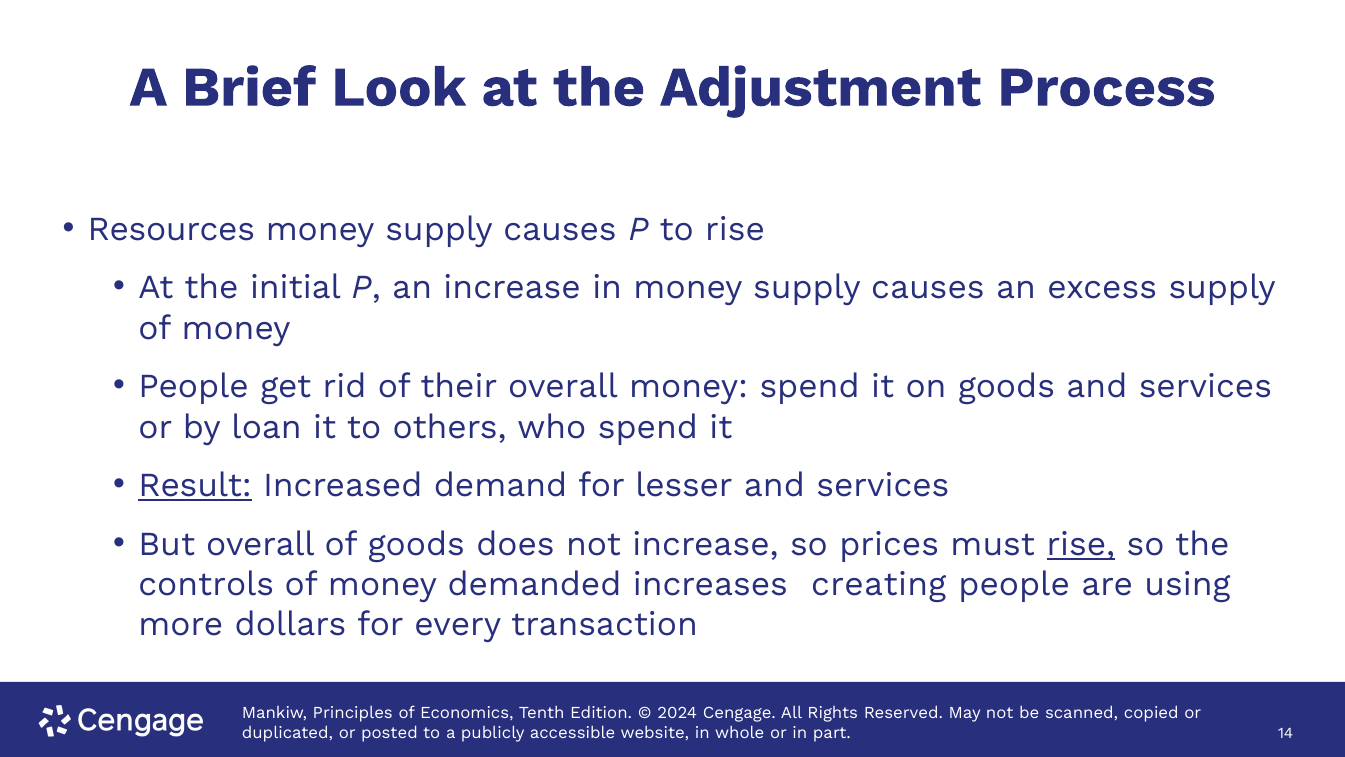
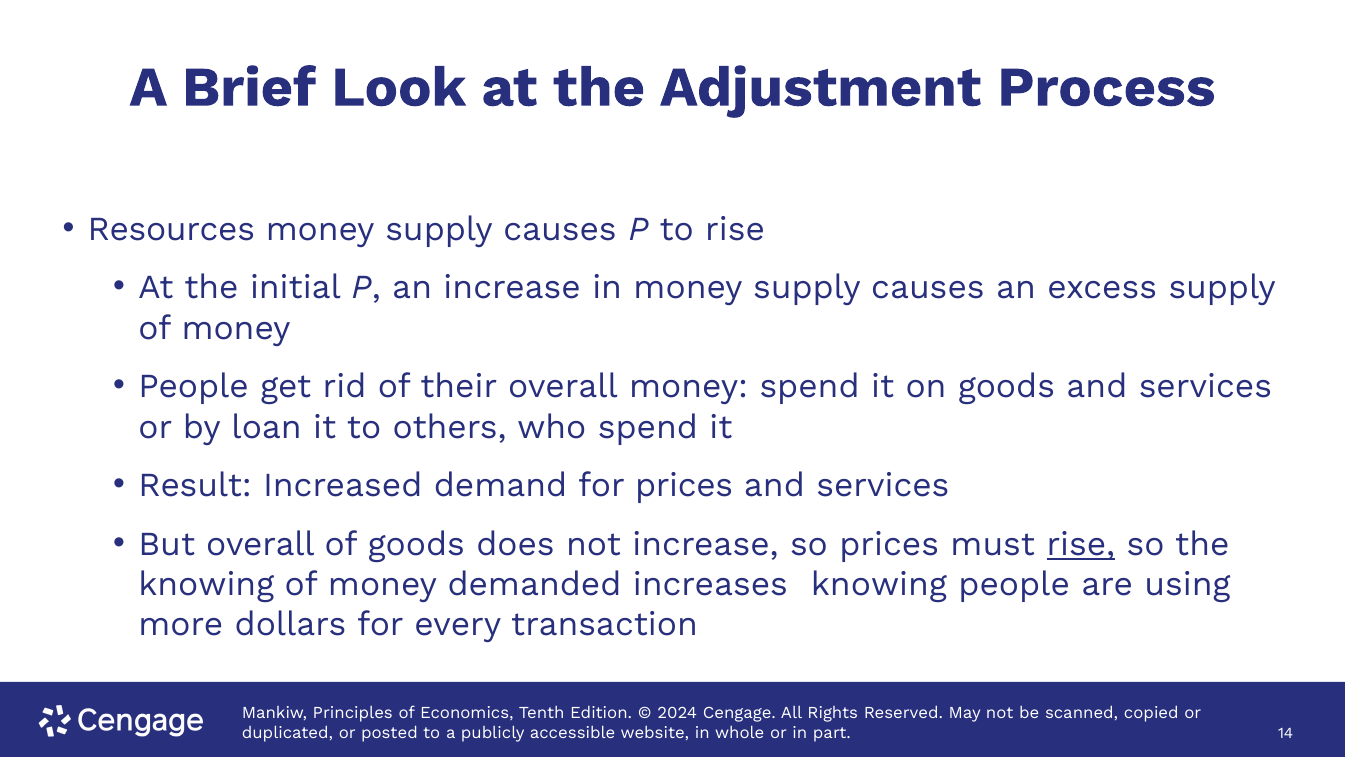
Result underline: present -> none (195, 485)
for lesser: lesser -> prices (684, 485)
controls: controls -> knowing (206, 584)
increases creating: creating -> knowing (879, 584)
